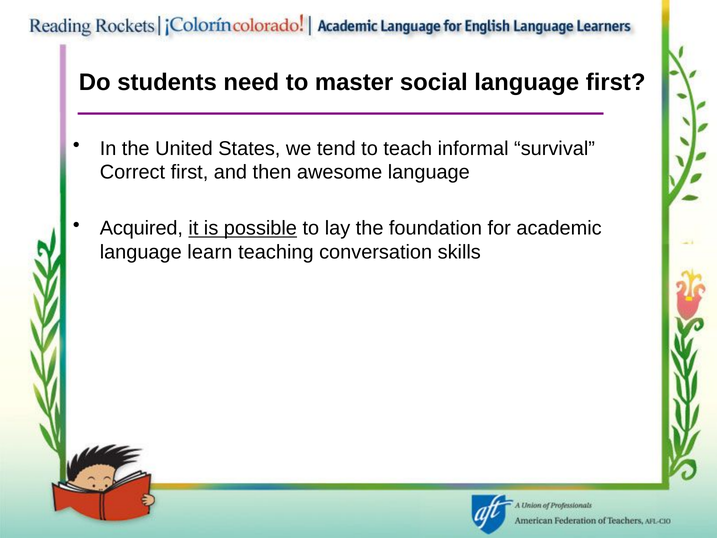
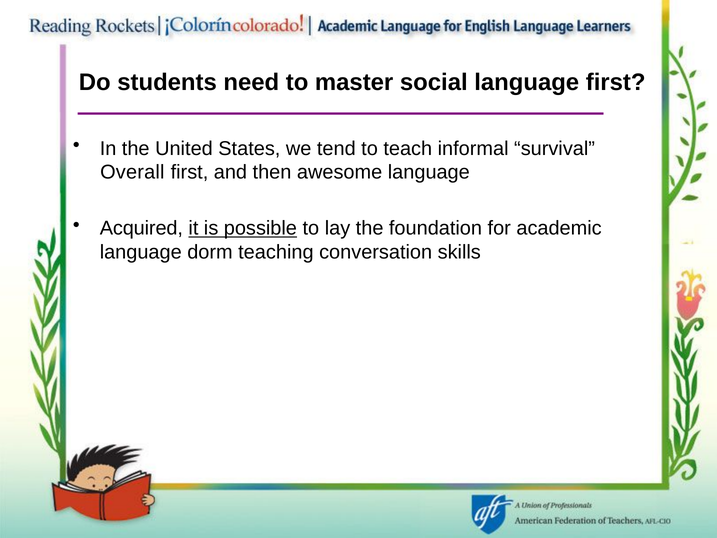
Correct: Correct -> Overall (132, 172)
learn: learn -> dorm (210, 252)
